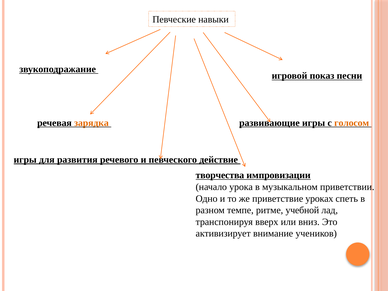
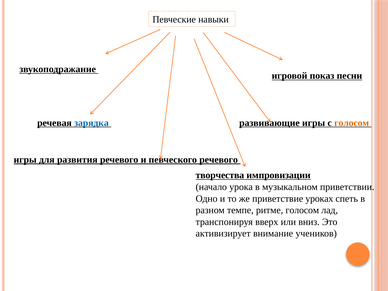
зарядка colour: orange -> blue (91, 123)
певческого действие: действие -> речевого (219, 160)
ритме учебной: учебной -> голосом (302, 210)
